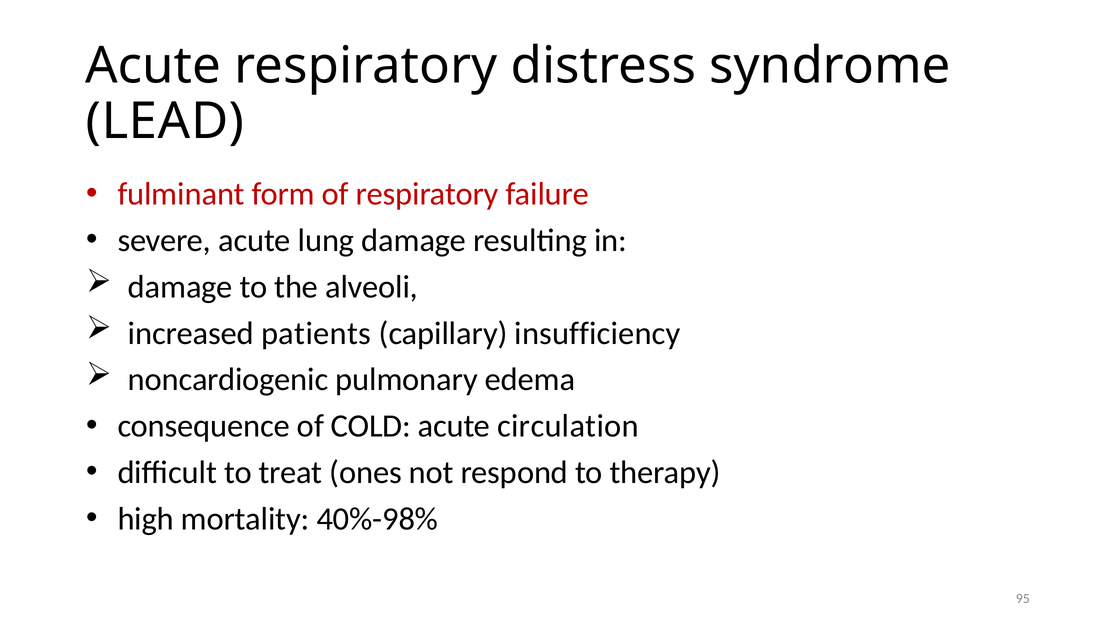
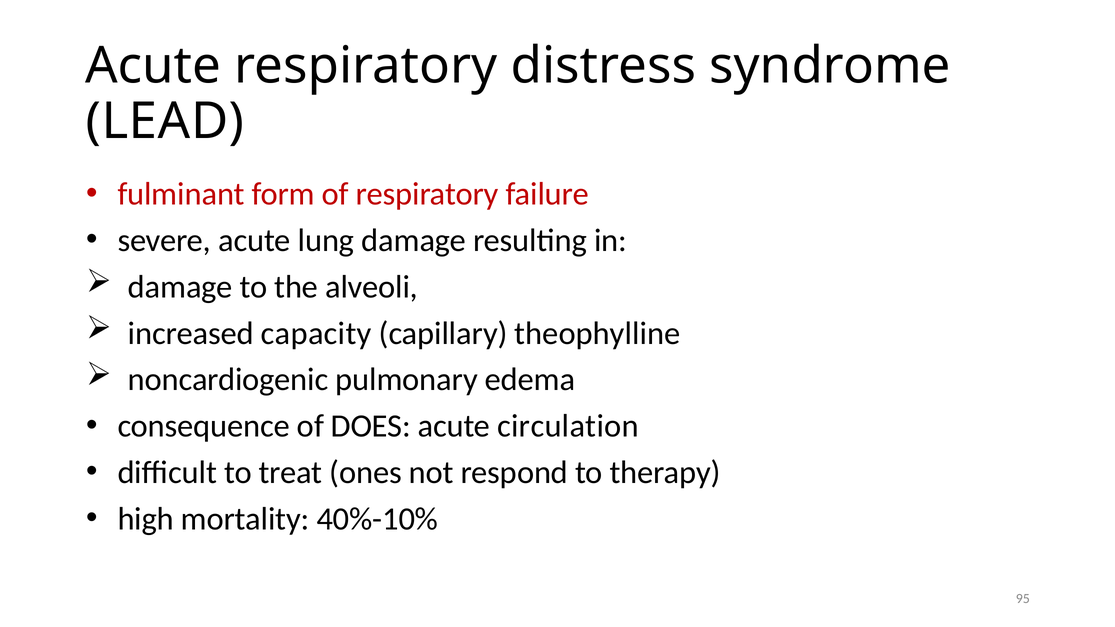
patients: patients -> capacity (316, 333)
insufficiency: insufficiency -> theophylline (597, 333)
COLD: COLD -> DOES (371, 426)
40%-98%: 40%-98% -> 40%-10% (377, 519)
